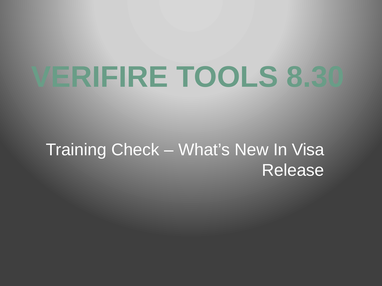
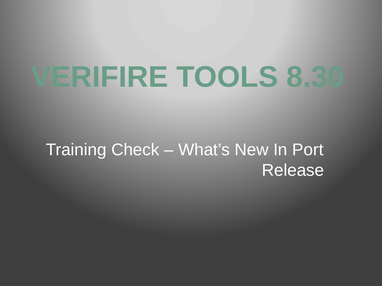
Visa: Visa -> Port (308, 150)
